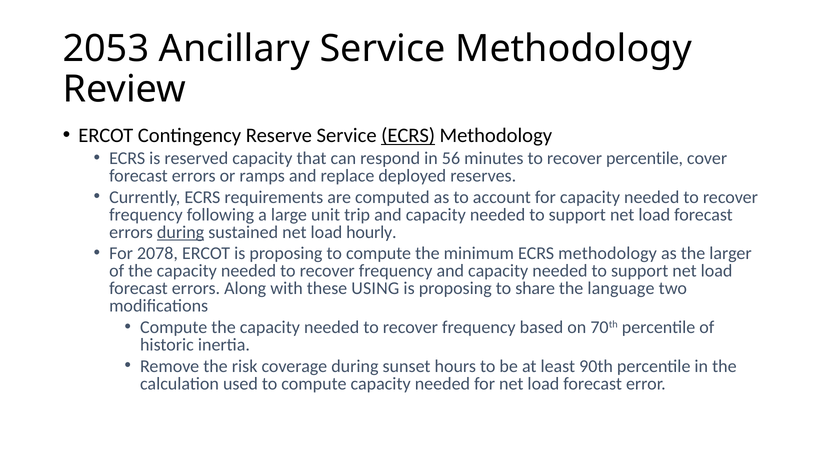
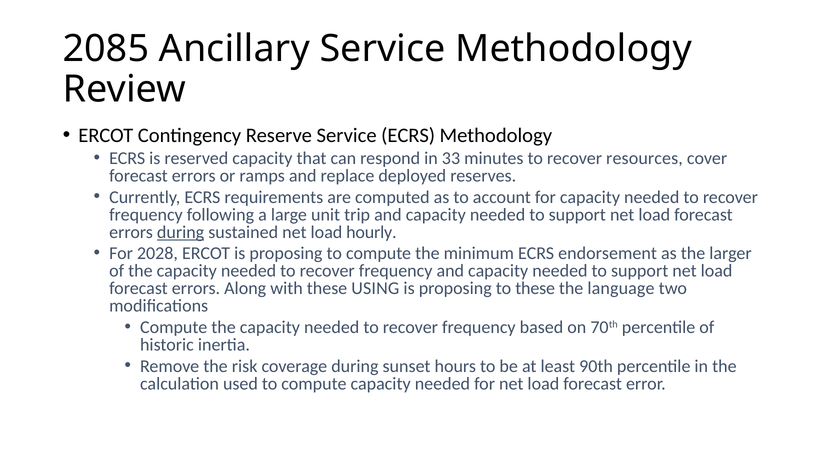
2053: 2053 -> 2085 (106, 49)
ECRS underline: present -> none (408, 136)
56: 56 -> 33 (451, 158)
recover percentile: percentile -> resources (644, 158)
2078: 2078 -> 2028 (157, 254)
minimum ECRS methodology: methodology -> endorsement (608, 254)
to share: share -> these (535, 289)
